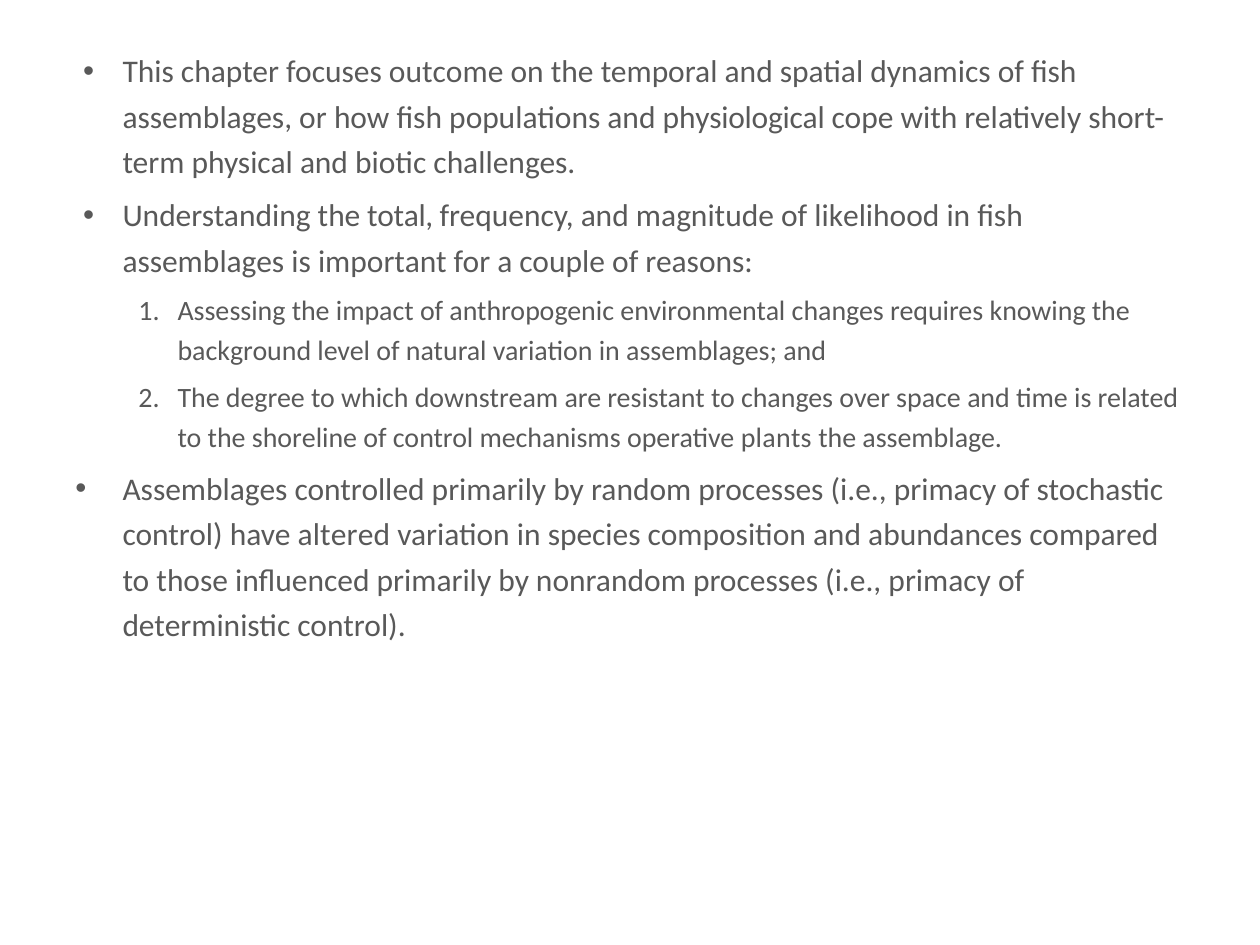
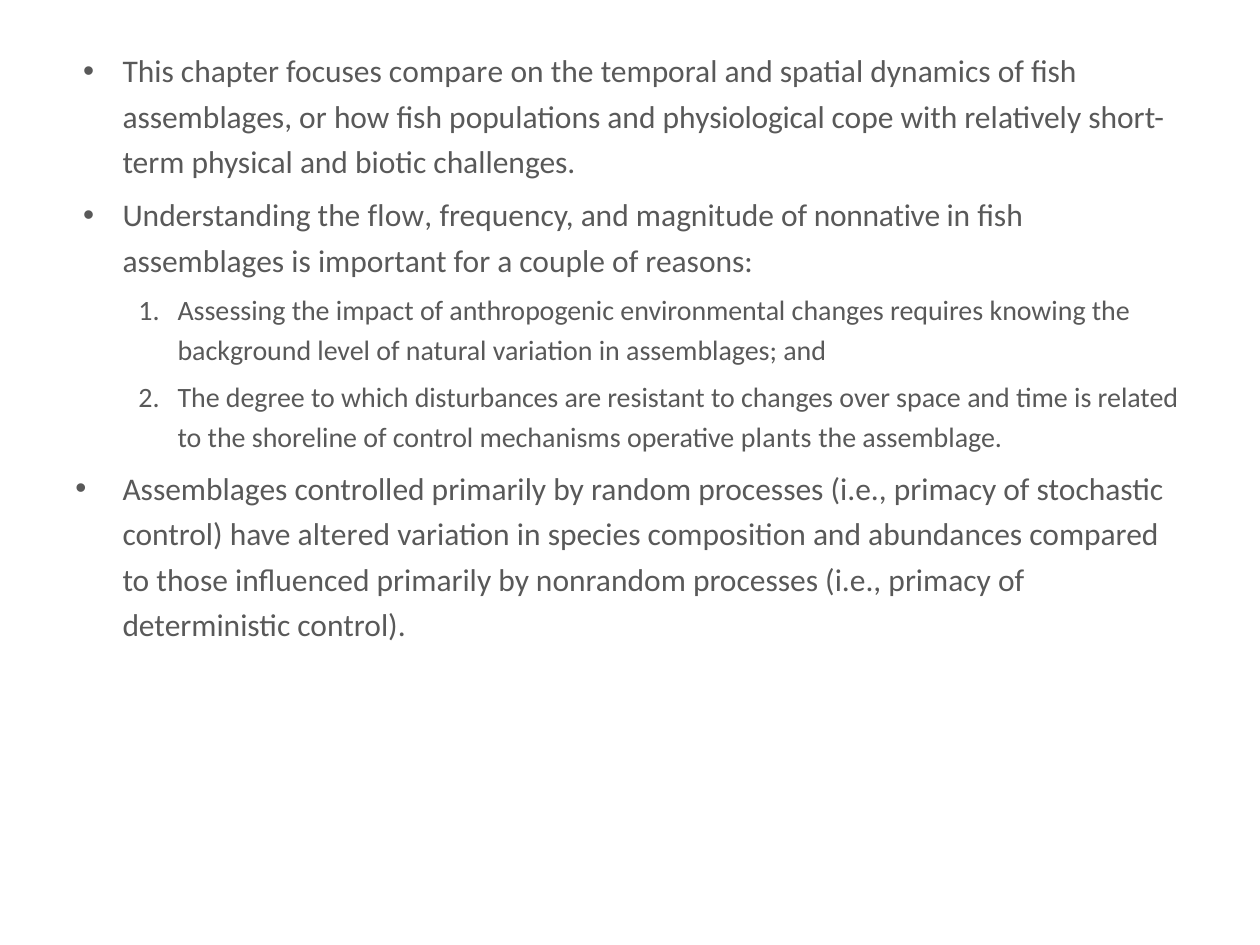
outcome: outcome -> compare (446, 73)
total: total -> flow (400, 217)
likelihood: likelihood -> nonnative (877, 217)
downstream: downstream -> disturbances (487, 398)
